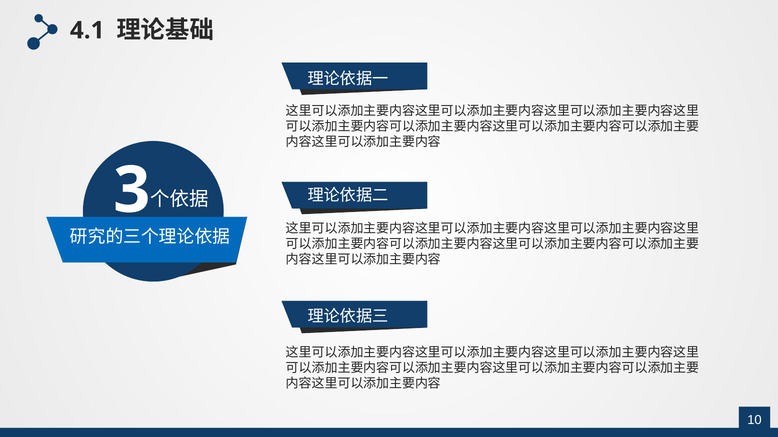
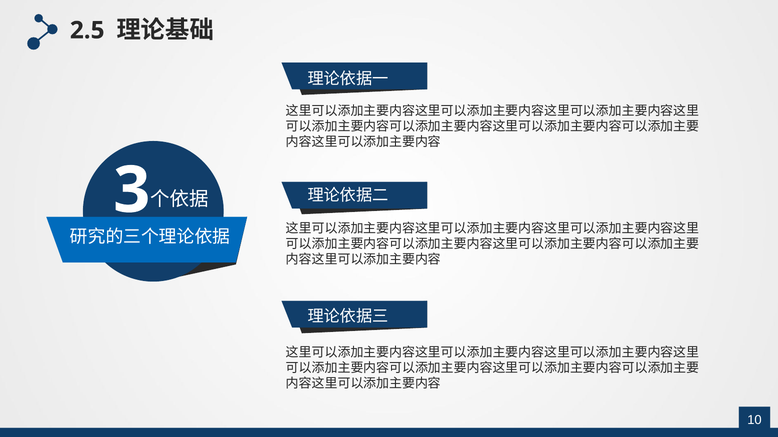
4.1: 4.1 -> 2.5 (87, 30)
